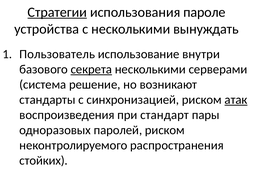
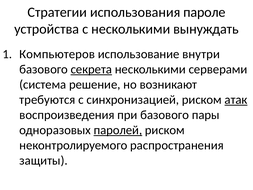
Стратегии underline: present -> none (57, 12)
Пользователь: Пользователь -> Компьютеров (57, 54)
стандарты: стандарты -> требуются (47, 100)
при стандарт: стандарт -> базового (165, 115)
паролей underline: none -> present (118, 130)
стойких: стойких -> защиты (44, 160)
